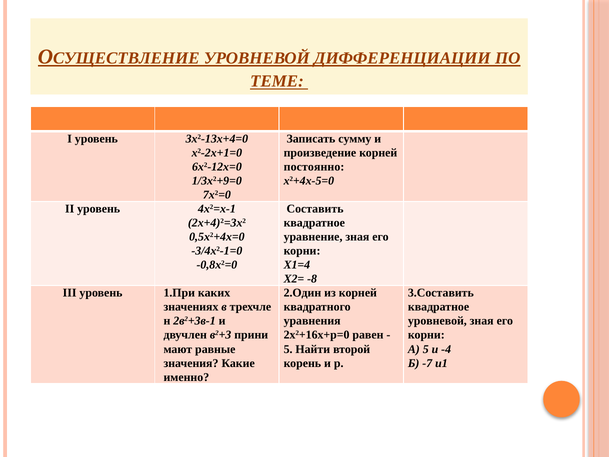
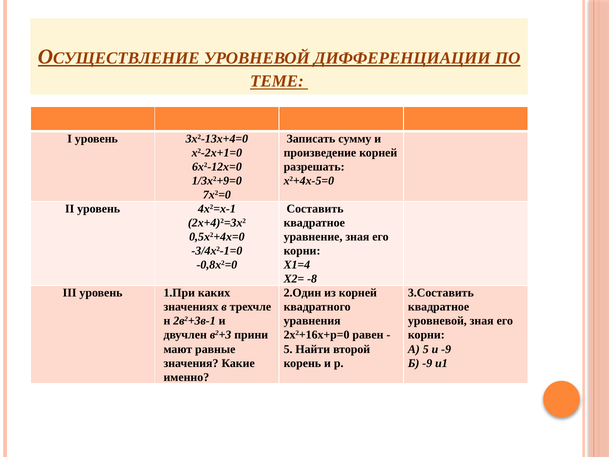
постоянно: постоянно -> разрешать (314, 167)
и -4: -4 -> -9 (446, 349)
Б -7: -7 -> -9 (427, 363)
